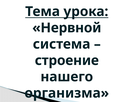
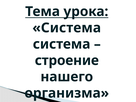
Нервной: Нервной -> Система (67, 28)
